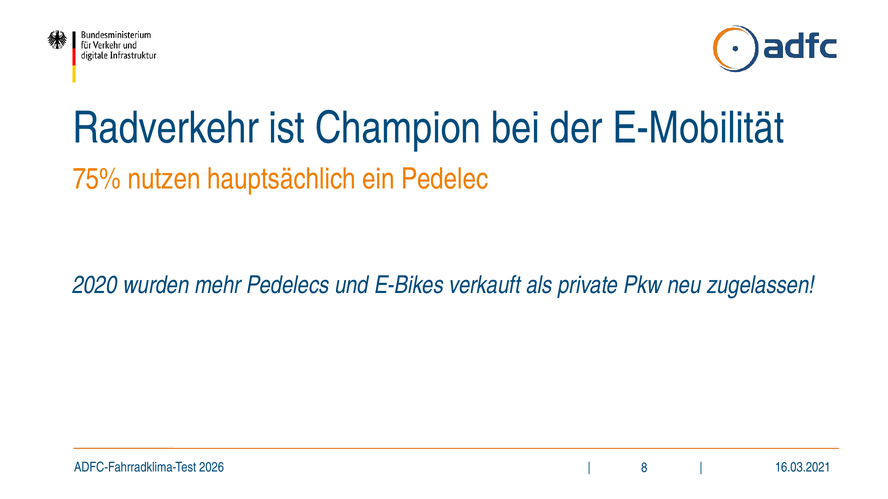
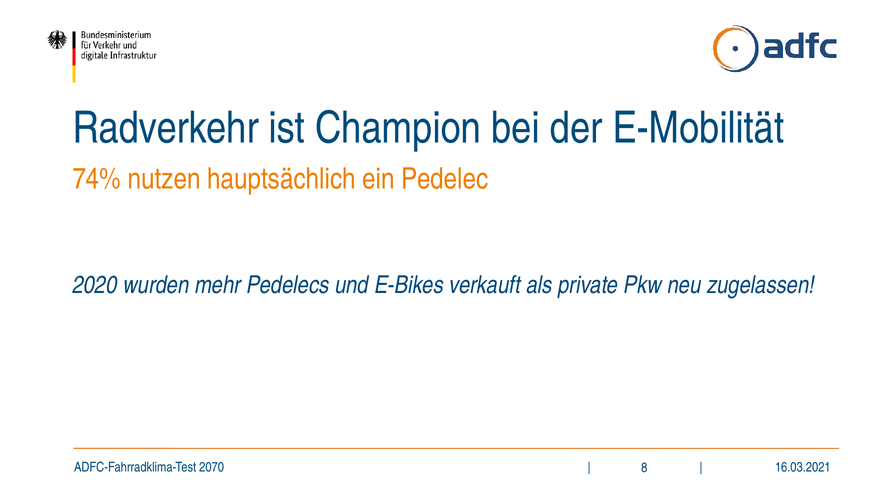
75%: 75% -> 74% (97, 179)
2026: 2026 -> 2070 (212, 468)
